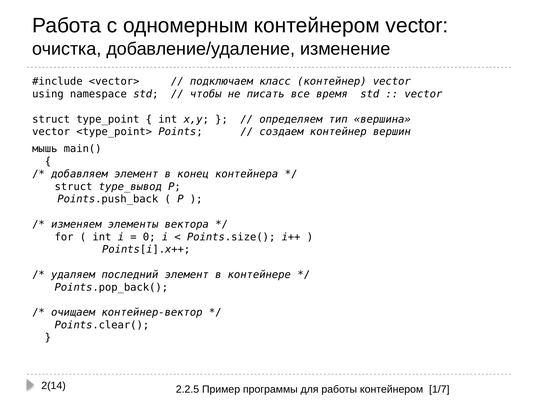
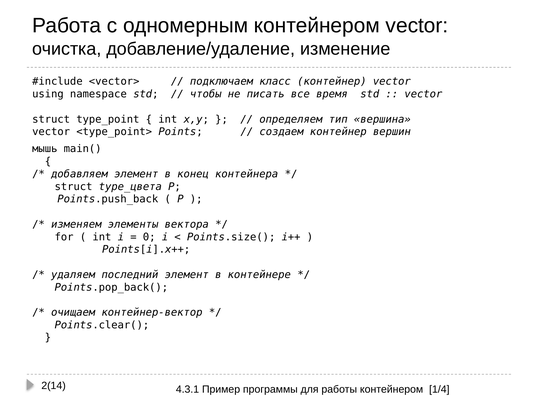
type_вывод: type_вывод -> type_цвета (130, 186)
2.2.5: 2.2.5 -> 4.3.1 (187, 389)
1/7: 1/7 -> 1/4 (439, 389)
